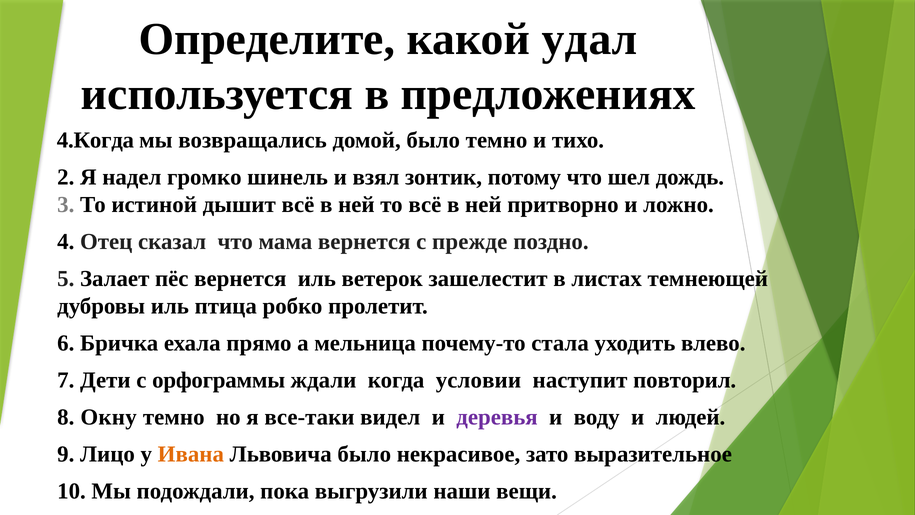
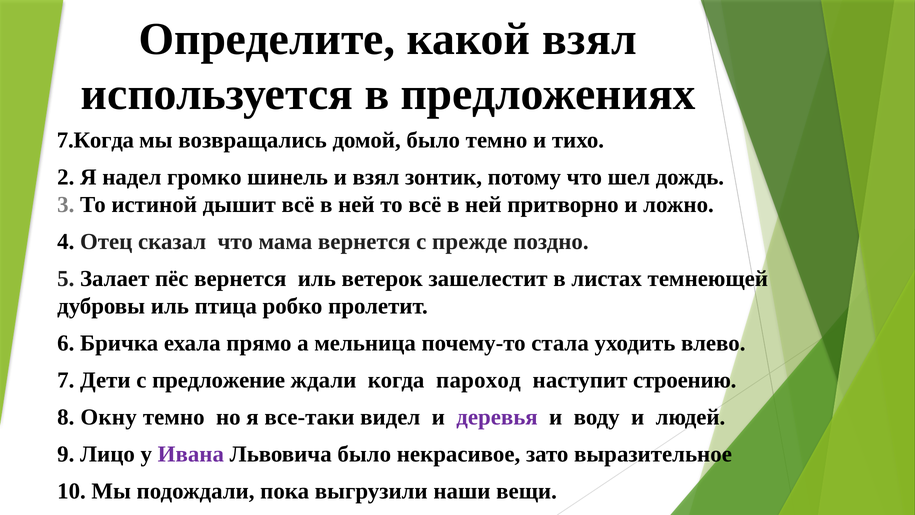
какой удал: удал -> взял (590, 39)
4.Когда: 4.Когда -> 7.Когда (95, 140)
орфограммы: орфограммы -> предложение (219, 380)
условии: условии -> пароход (478, 380)
повторил: повторил -> строению (685, 380)
Ивана colour: orange -> purple (191, 454)
